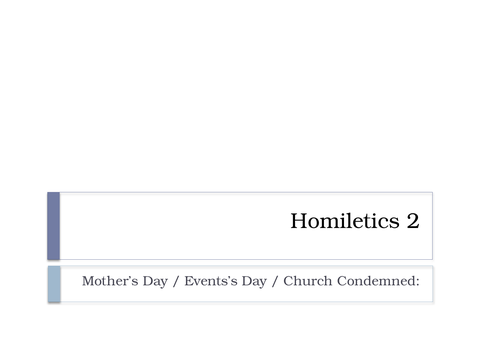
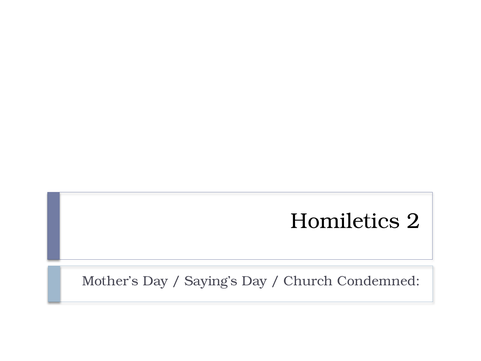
Events’s: Events’s -> Saying’s (211, 281)
